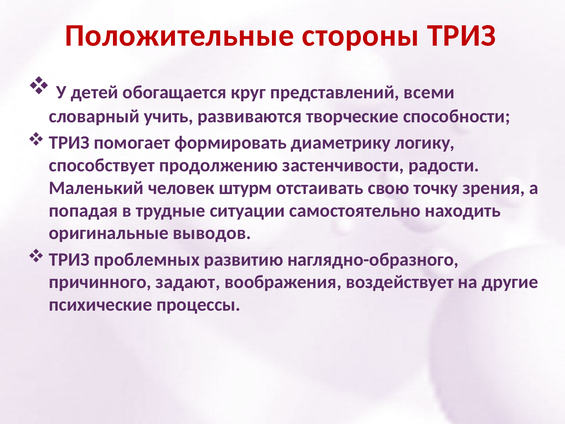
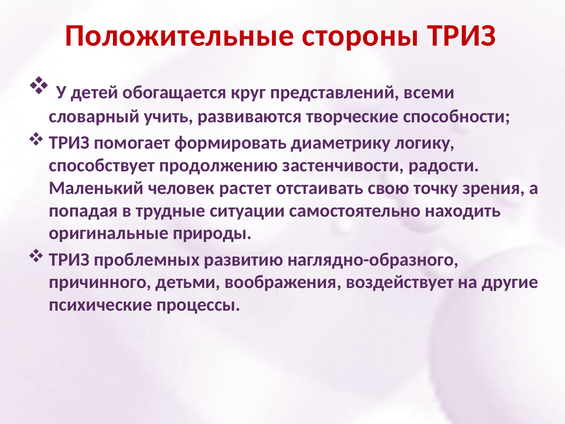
штурм: штурм -> растет (245, 188)
выводов: выводов -> природы (212, 233)
задают: задают -> детьми (188, 282)
